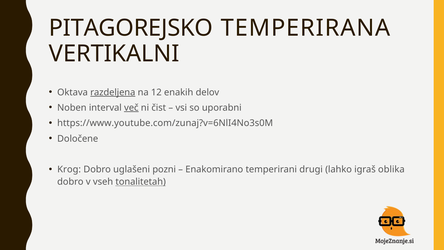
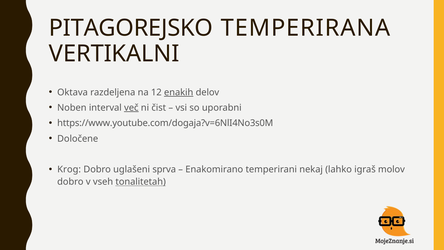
razdeljena underline: present -> none (113, 92)
enakih underline: none -> present (179, 92)
https://www.youtube.com/zunaj?v=6NlI4No3s0M: https://www.youtube.com/zunaj?v=6NlI4No3s0M -> https://www.youtube.com/dogaja?v=6NlI4No3s0M (165, 123)
pozni: pozni -> sprva (164, 169)
drugi: drugi -> nekaj (311, 169)
oblika: oblika -> molov (391, 169)
